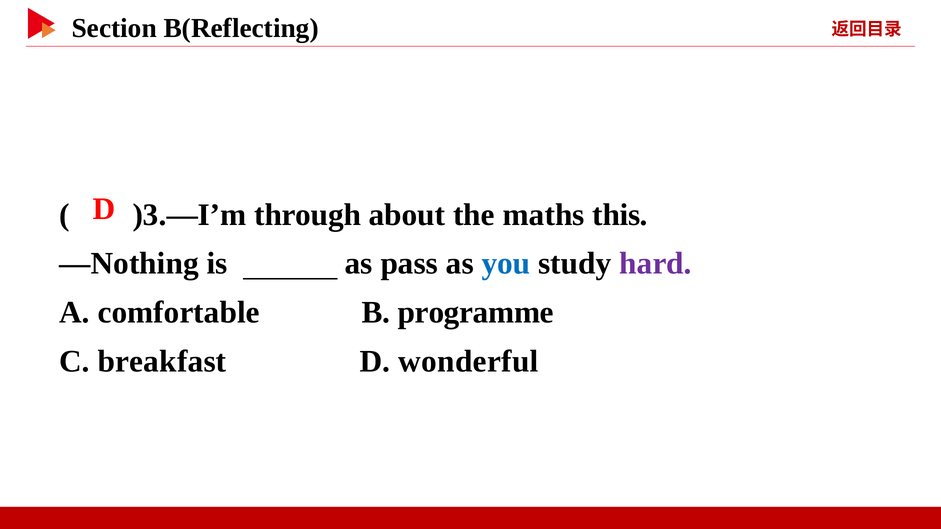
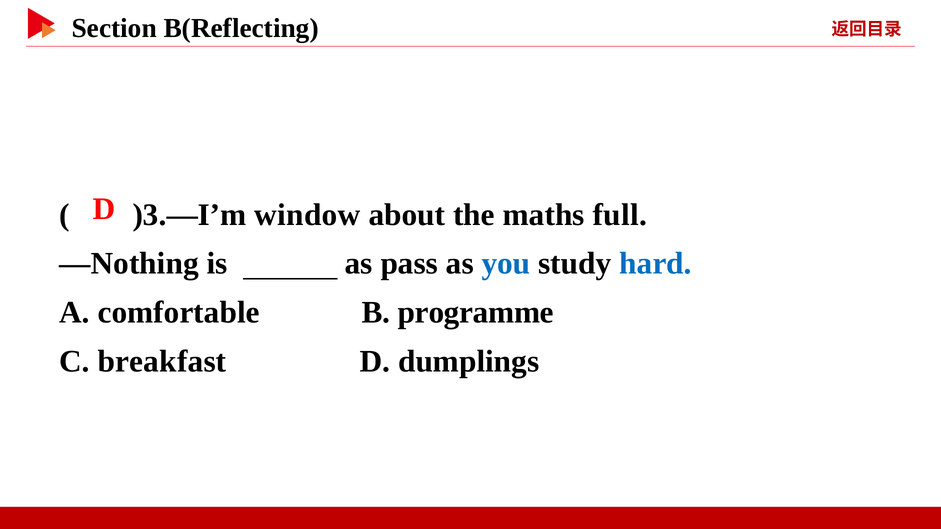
through: through -> window (307, 215)
this: this -> full (620, 215)
hard colour: purple -> blue (656, 264)
wonderful: wonderful -> dumplings (469, 362)
